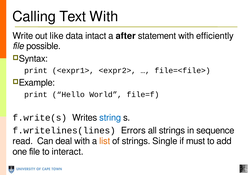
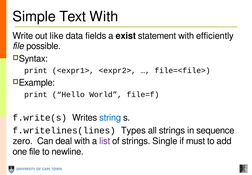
Calling: Calling -> Simple (34, 16)
intact: intact -> fields (96, 36)
after: after -> exist (126, 36)
Errors: Errors -> Types (133, 130)
read: read -> zero (23, 141)
list colour: orange -> purple (105, 141)
interact: interact -> newline (67, 151)
